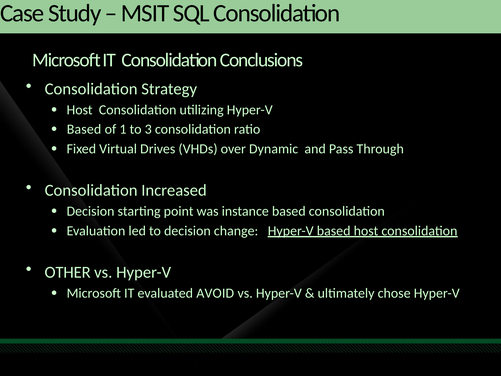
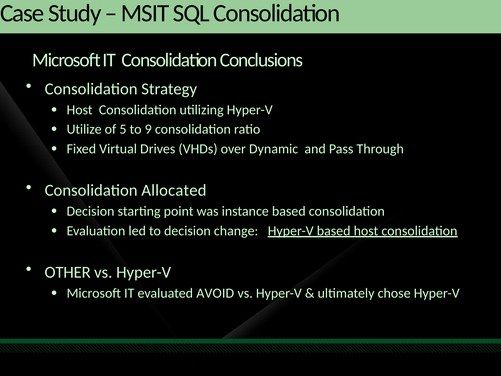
Based: Based -> Utilize (84, 129)
1: 1 -> 5 (123, 129)
3: 3 -> 9 (148, 129)
Increased: Increased -> Allocated (174, 190)
